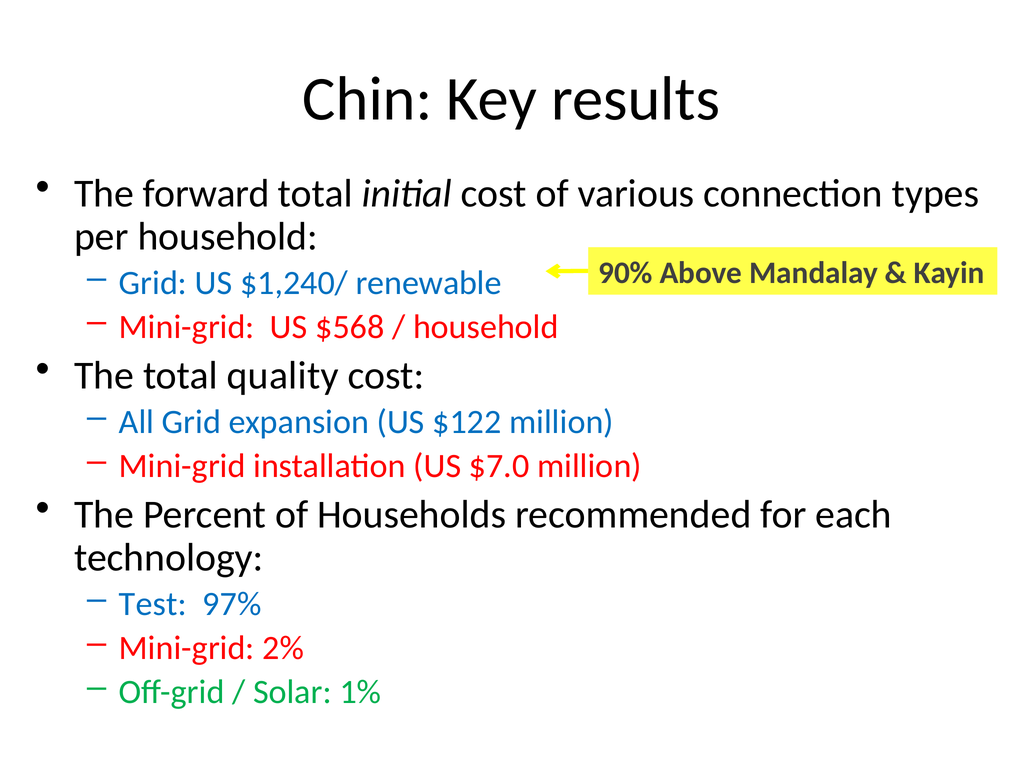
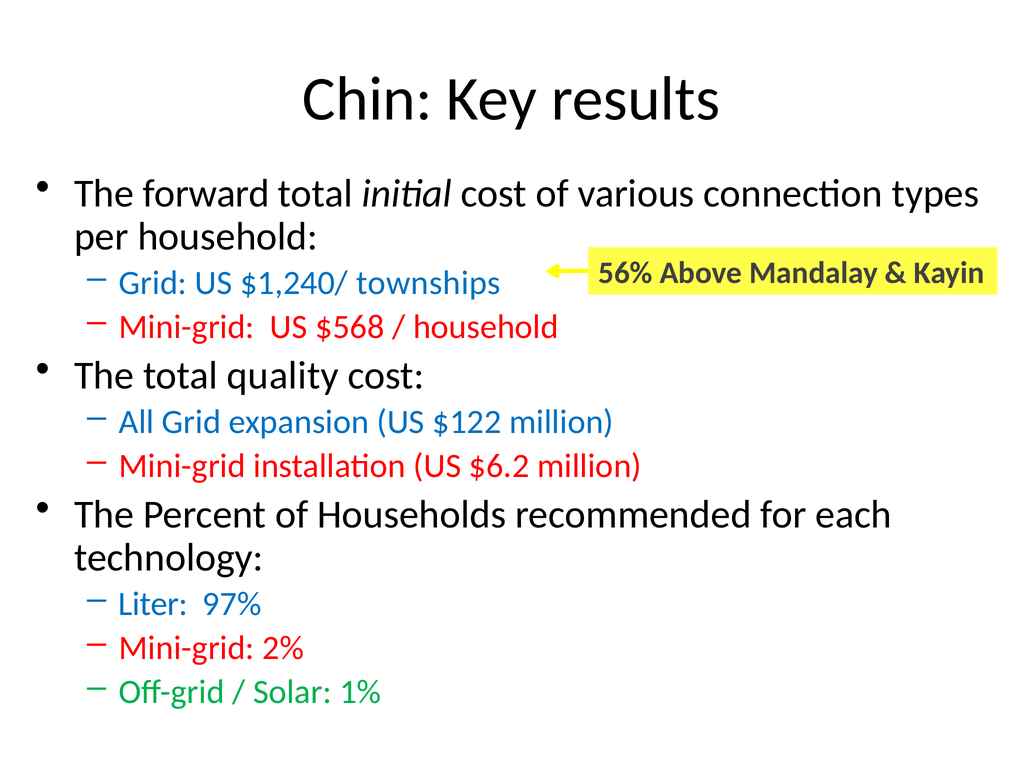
90%: 90% -> 56% (625, 273)
renewable: renewable -> townships (428, 283)
$7.0: $7.0 -> $6.2 (499, 466)
Test: Test -> Liter (153, 604)
